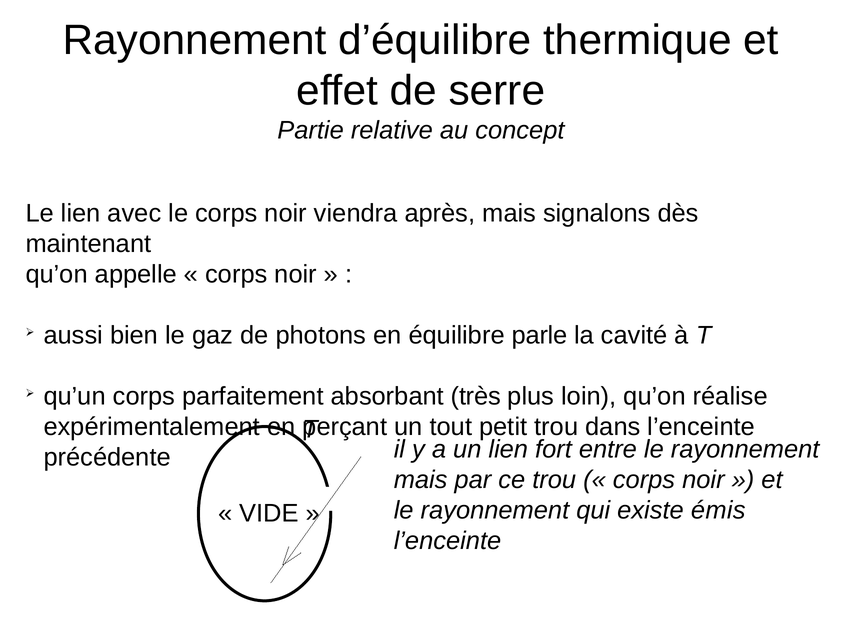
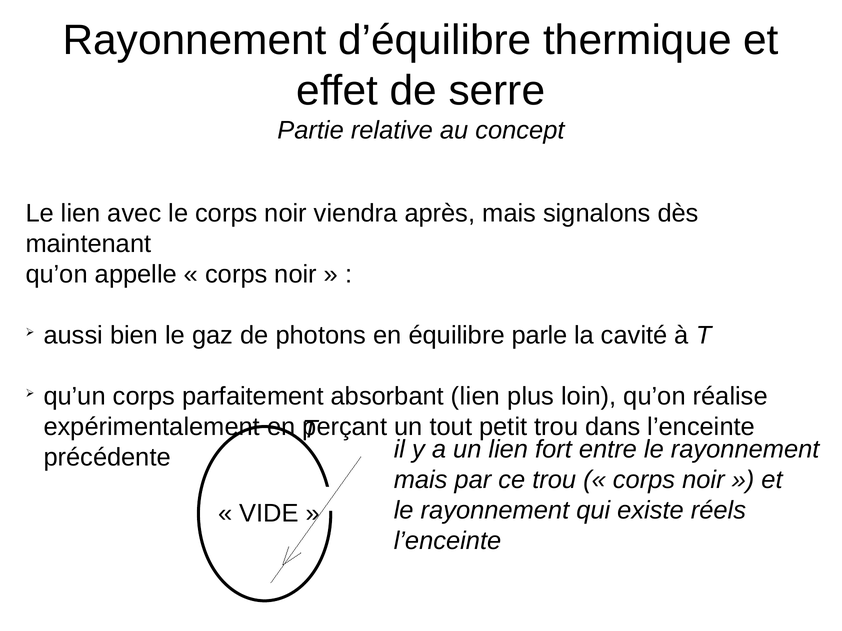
absorbant très: très -> lien (476, 397)
émis: émis -> réels (718, 511)
